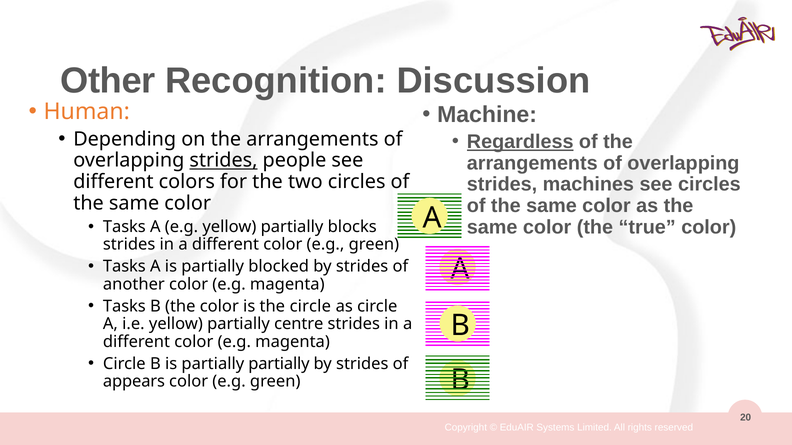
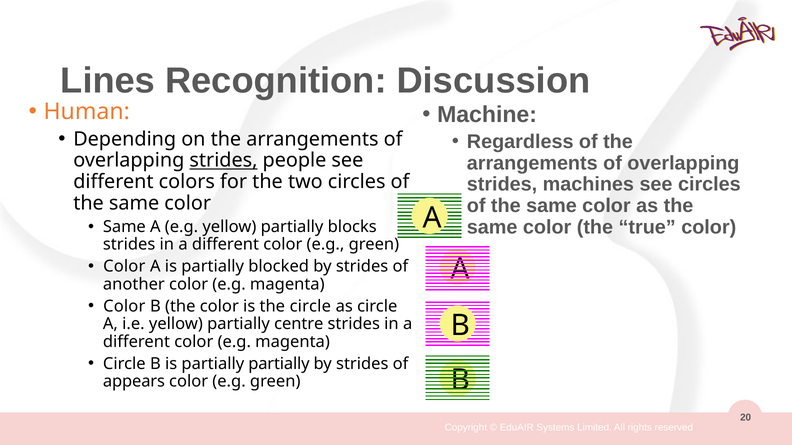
Other: Other -> Lines (108, 81)
Regardless underline: present -> none (520, 142)
Tasks: Tasks -> Same (124, 227)
Tasks: Tasks -> Color (124, 267)
Tasks: Tasks -> Color (124, 307)
